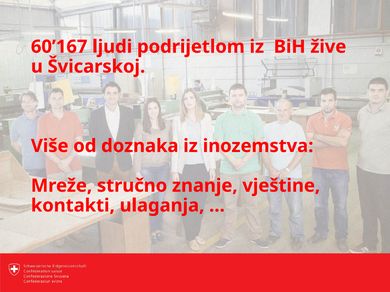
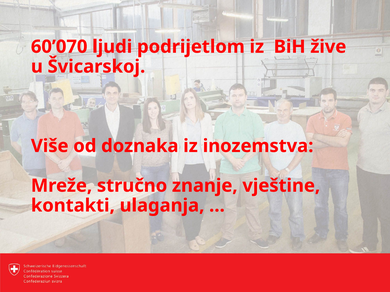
60’167: 60’167 -> 60’070 (59, 47)
